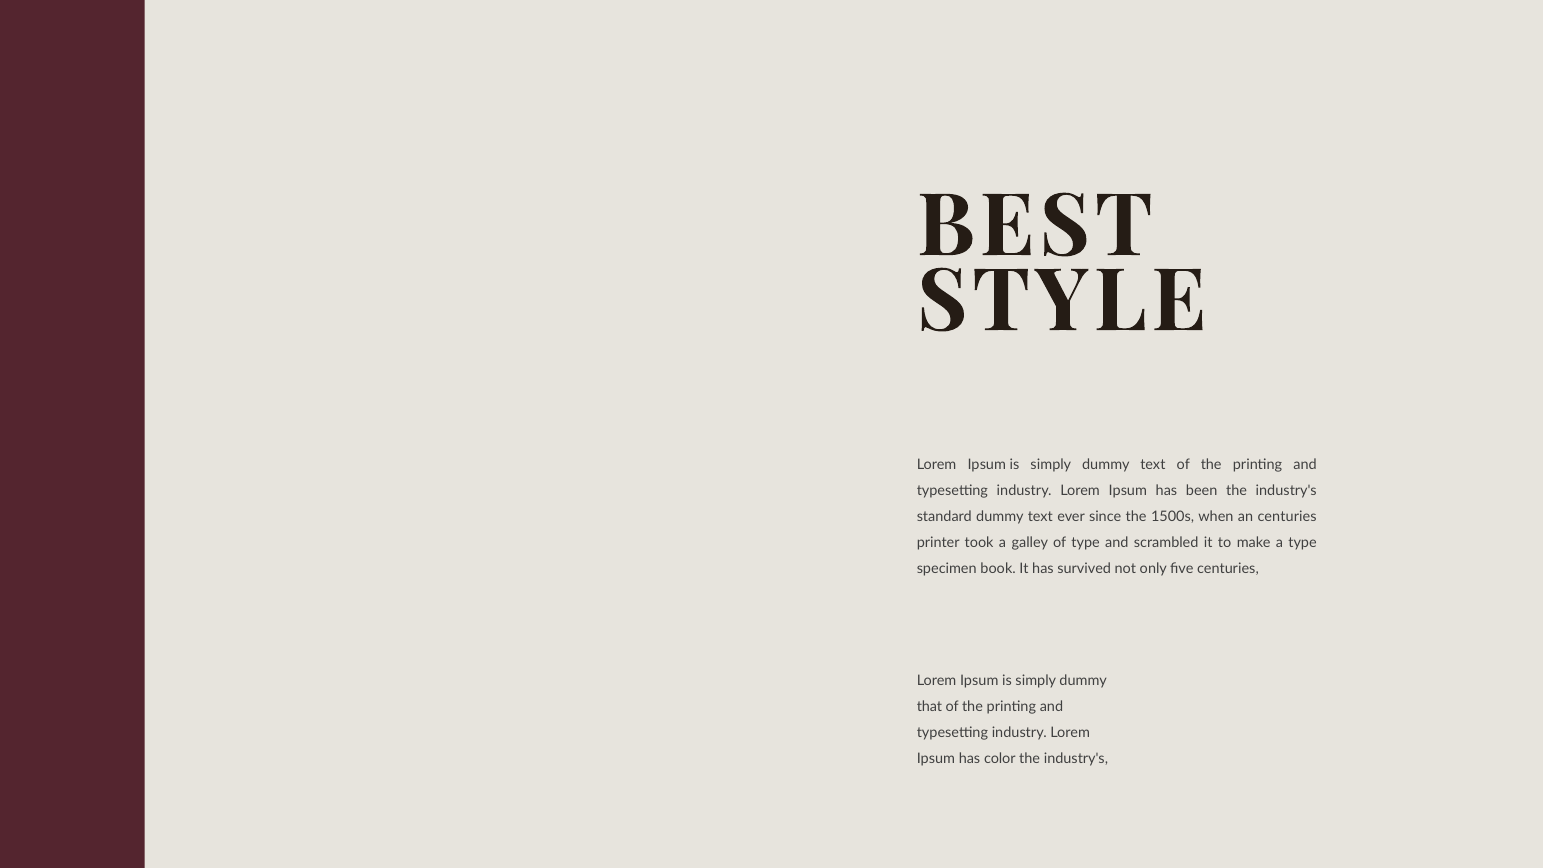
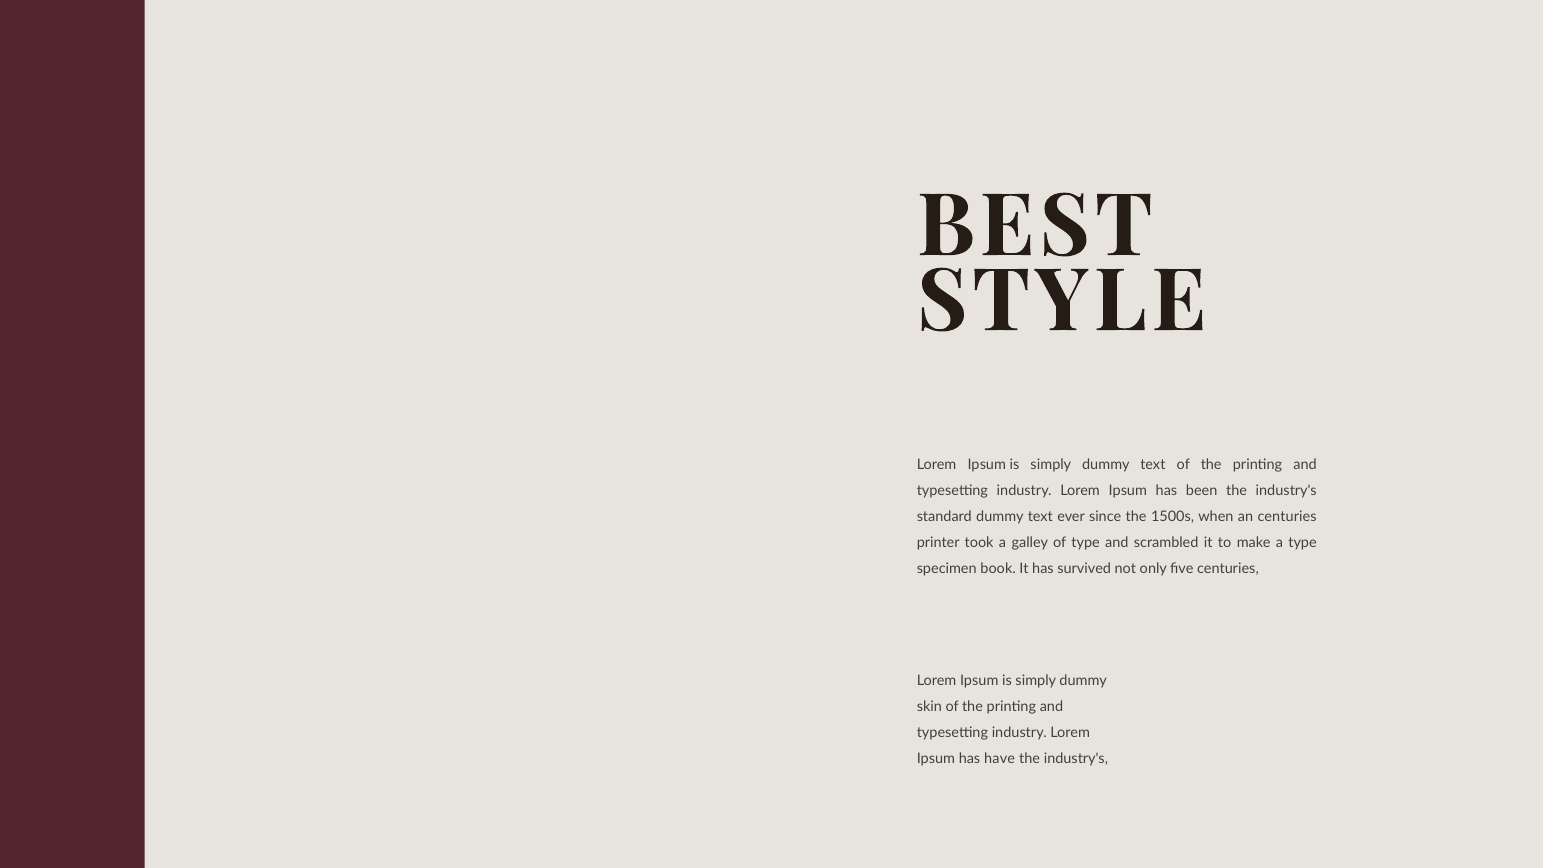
that: that -> skin (929, 706)
color: color -> have (1000, 759)
